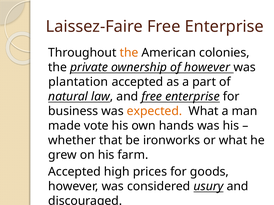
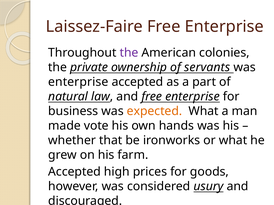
the colour: orange -> purple (129, 53)
of however: however -> servants (207, 68)
plantation: plantation -> enterprise (78, 82)
